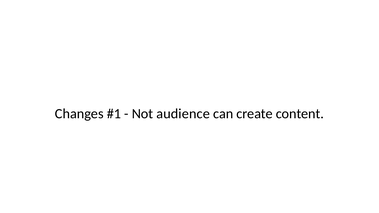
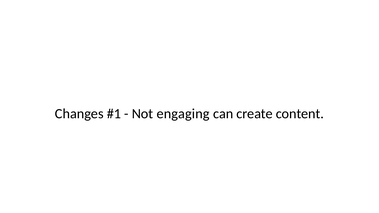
audience: audience -> engaging (183, 114)
